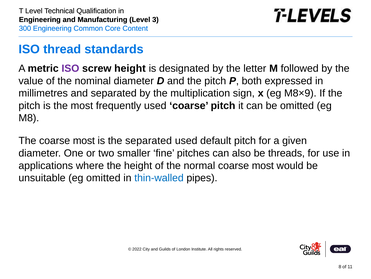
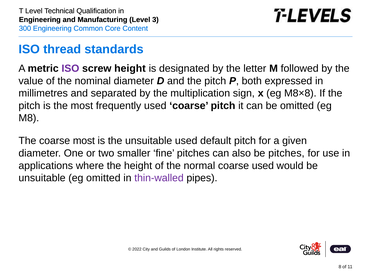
M8×9: M8×9 -> M8×8 (300, 93)
the separated: separated -> unsuitable (149, 140)
be threads: threads -> pitches (286, 153)
normal coarse most: most -> used (263, 165)
thin-walled colour: blue -> purple (159, 178)
